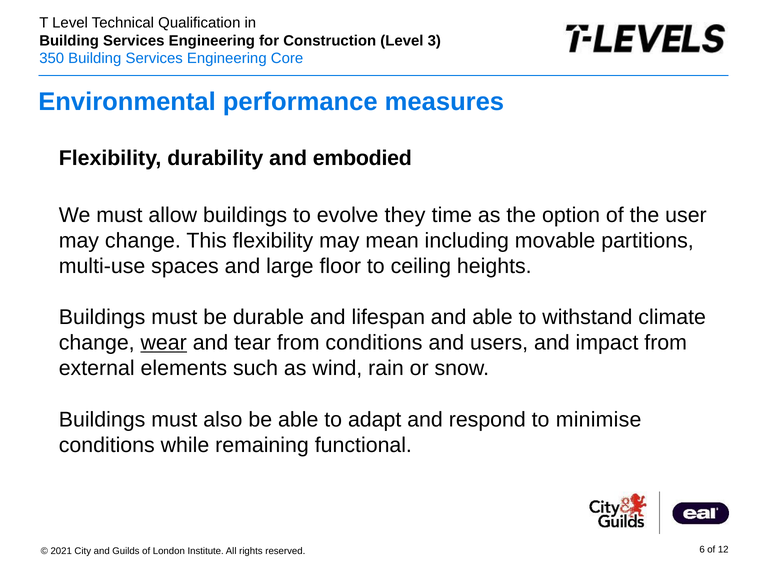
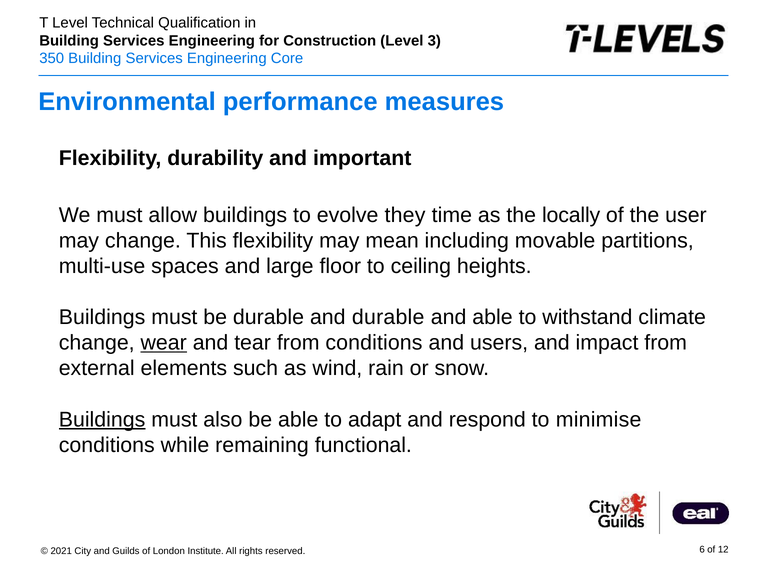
embodied: embodied -> important (362, 158)
option: option -> locally (571, 215)
and lifespan: lifespan -> durable (388, 317)
Buildings underline: none -> present (102, 420)
